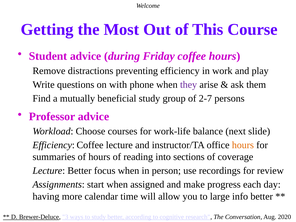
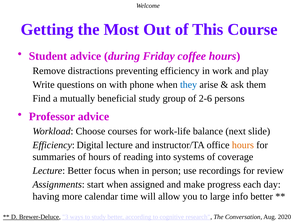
they colour: purple -> blue (189, 85)
2-7: 2-7 -> 2-6 (205, 98)
Efficiency Coffee: Coffee -> Digital (90, 145)
sections: sections -> systems (189, 157)
